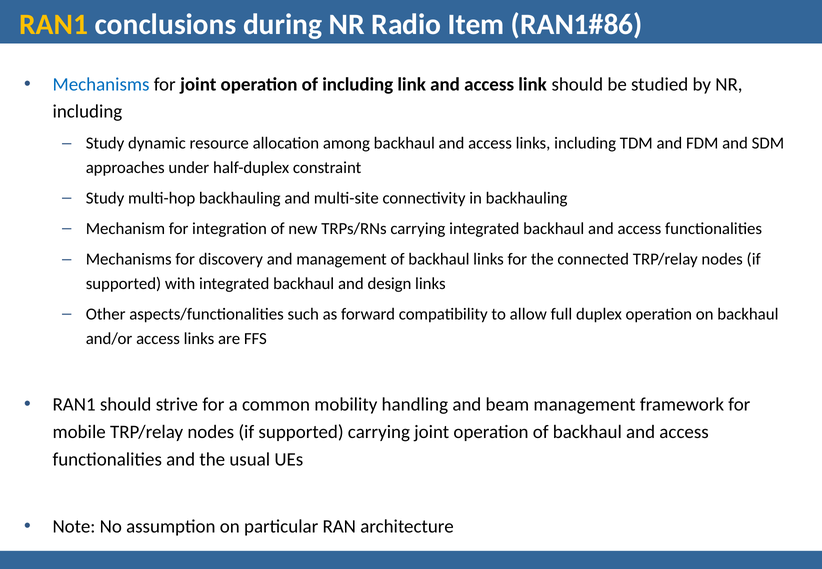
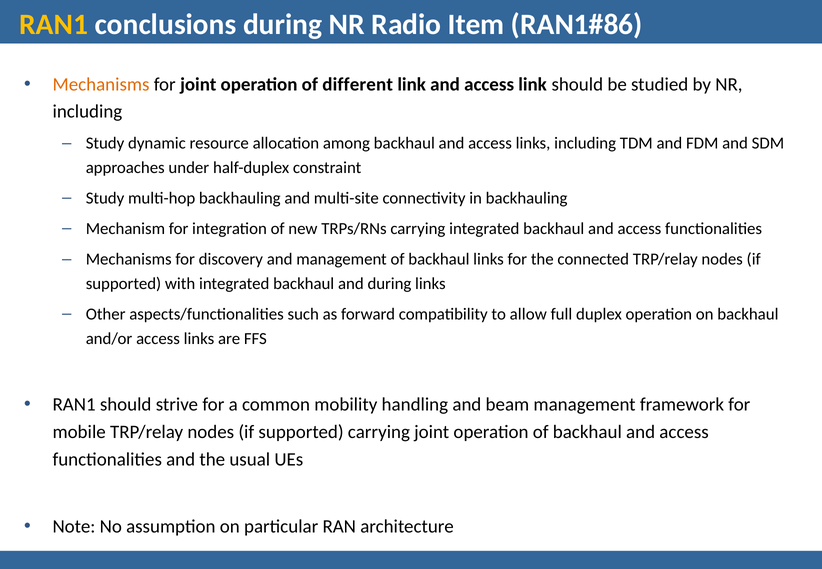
Mechanisms colour: blue -> orange (101, 84)
of including: including -> different (358, 84)
and design: design -> during (389, 284)
